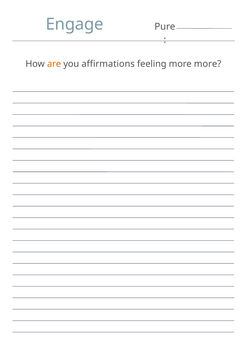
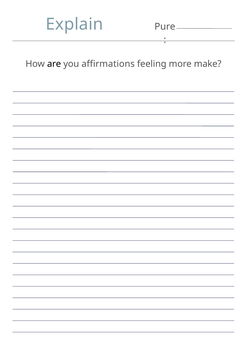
Engage: Engage -> Explain (74, 24)
are colour: orange -> black (54, 64)
more more: more -> make (208, 64)
